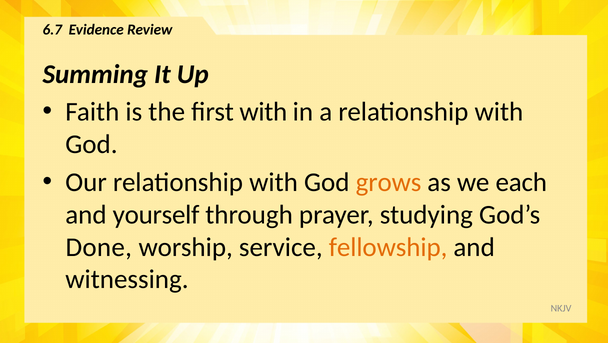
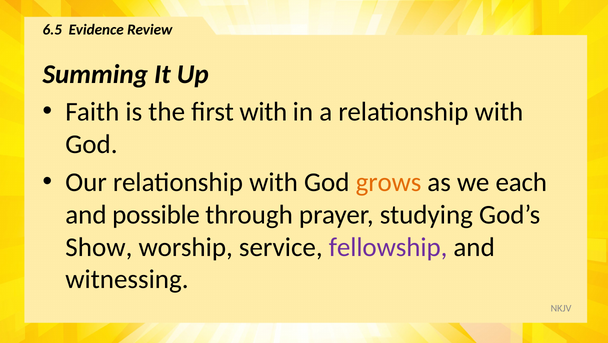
6.7: 6.7 -> 6.5 (52, 30)
yourself: yourself -> possible (156, 215)
Done: Done -> Show (99, 247)
fellowship colour: orange -> purple (388, 247)
